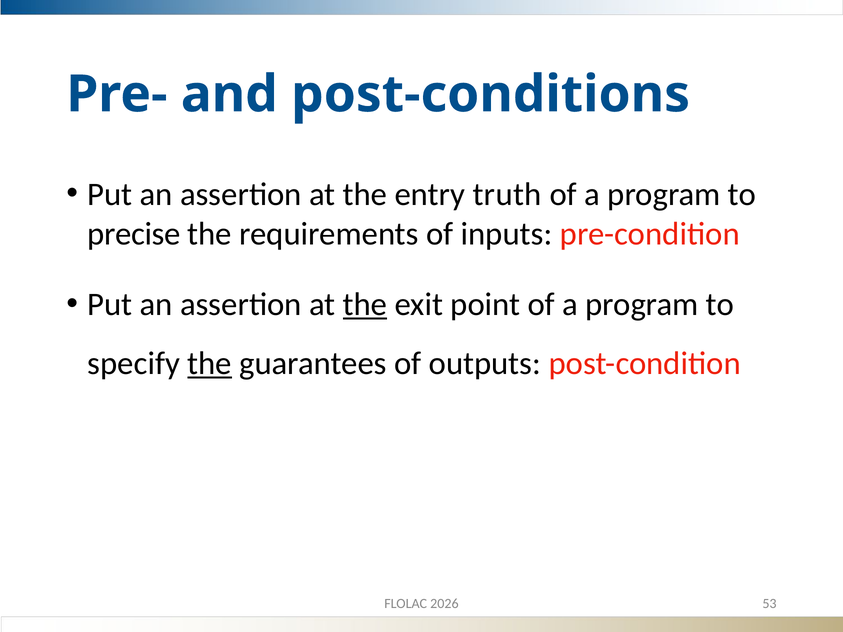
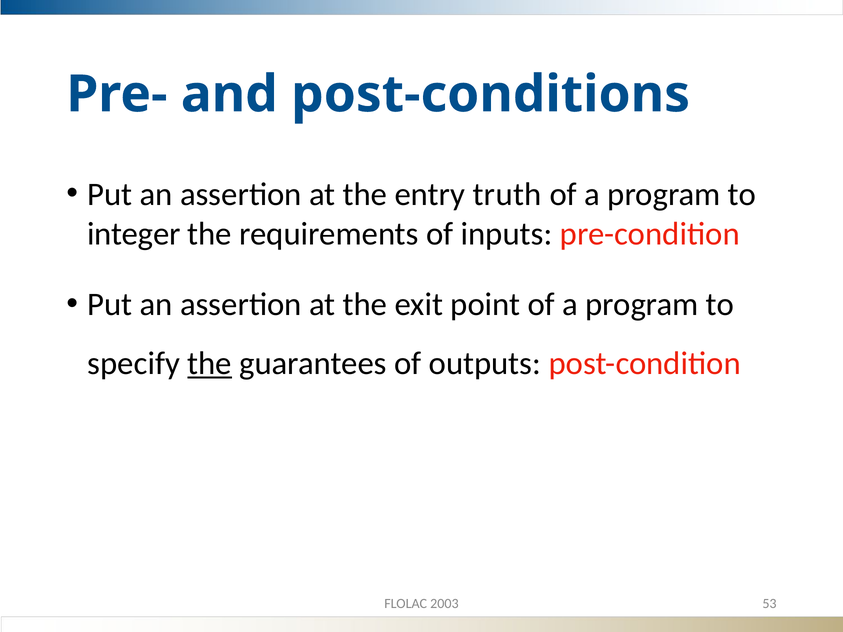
precise: precise -> integer (134, 234)
the underline: present -> none (365, 305)
2026: 2026 -> 2003 (444, 604)
